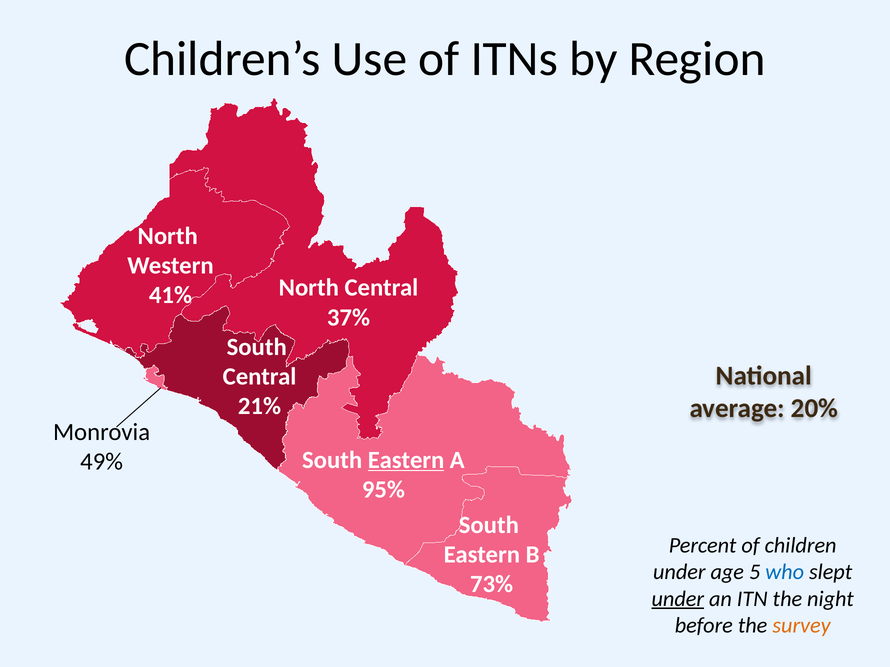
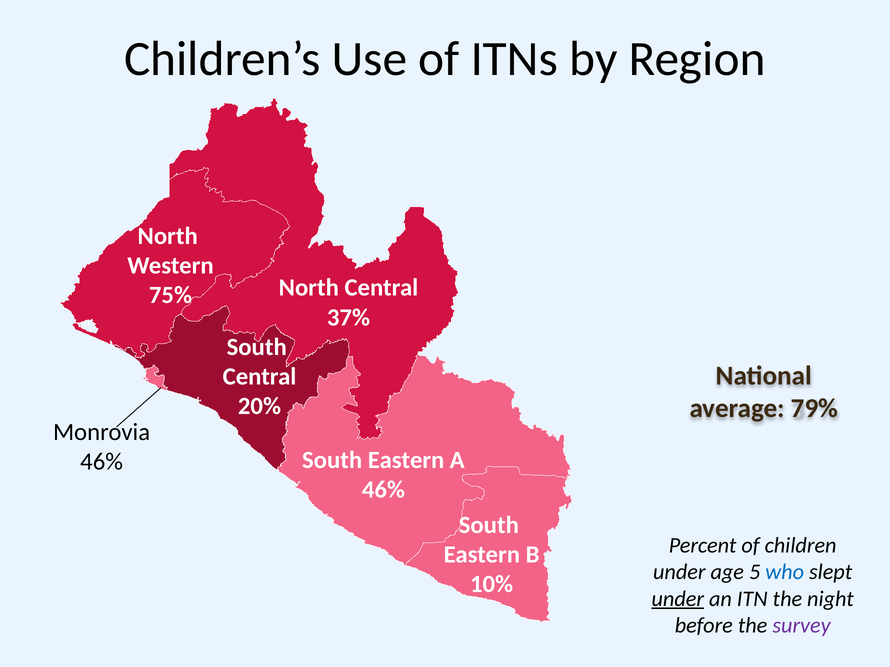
41%: 41% -> 75% (170, 295)
21%: 21% -> 20% (259, 407)
20%: 20% -> 79% (815, 408)
Eastern underline: present -> none (406, 460)
49%: 49% -> 46% (102, 462)
95%: 95% -> 46% (383, 490)
73%: 73% -> 10% (492, 585)
survey colour: orange -> purple (802, 626)
